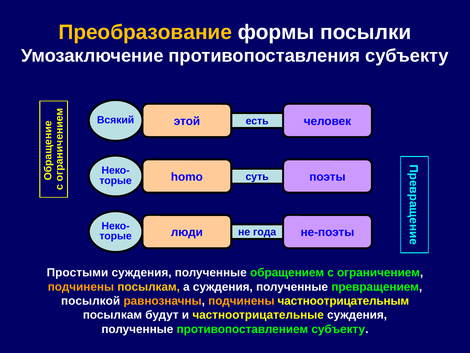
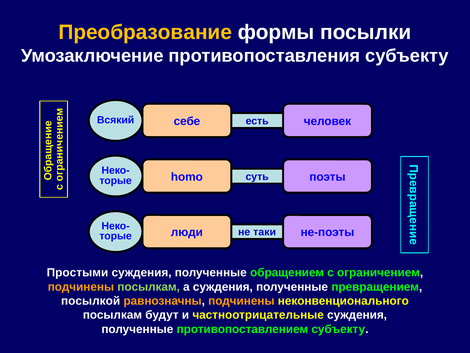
этой: этой -> себе (187, 121)
года: года -> таки (265, 232)
посылкам colour: yellow -> light green (149, 286)
частноотрицательным: частноотрицательным -> неконвенционального (343, 301)
